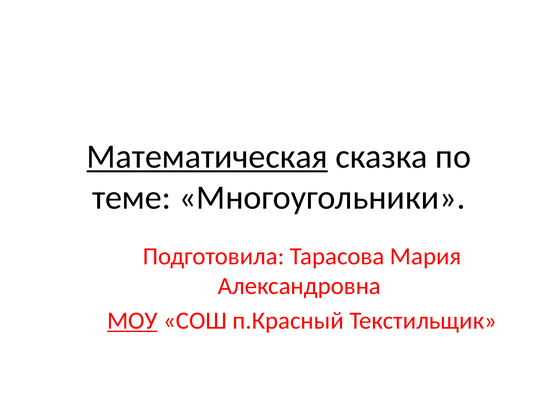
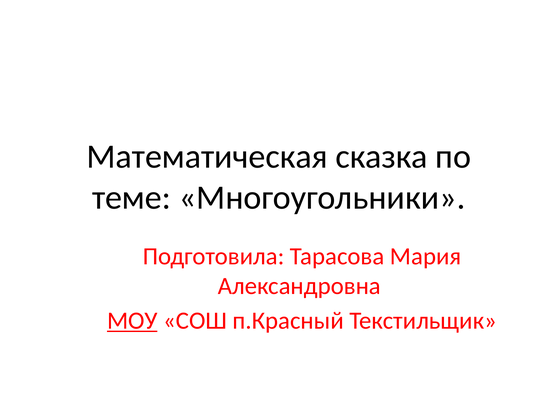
Математическая underline: present -> none (207, 157)
